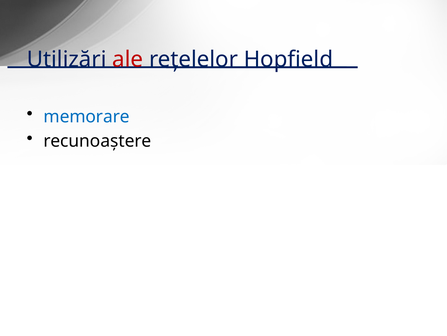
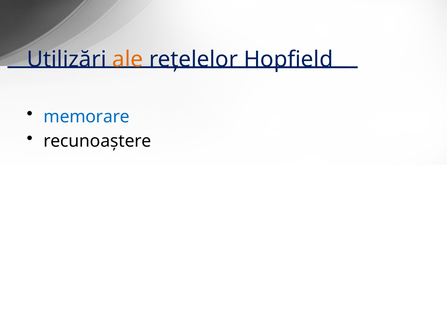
ale colour: red -> orange (128, 59)
